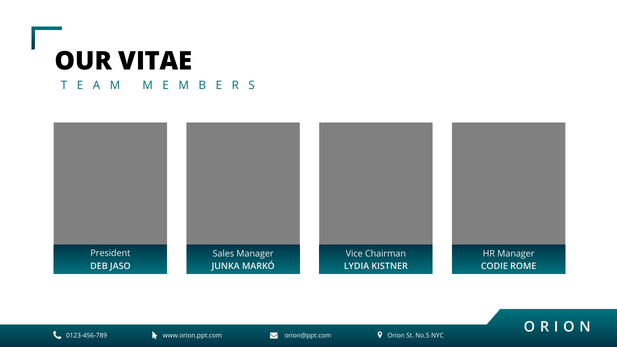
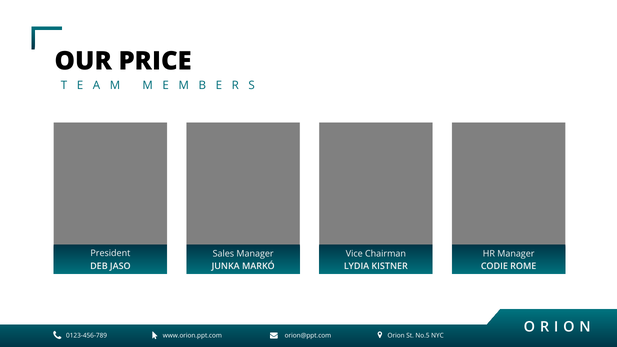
VITAE: VITAE -> PRICE (155, 61)
